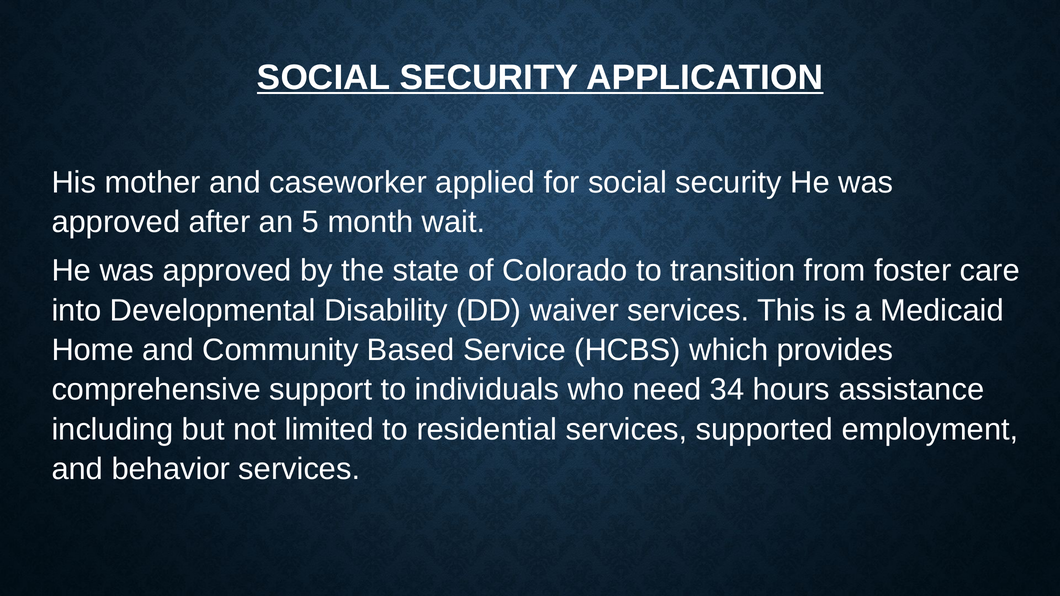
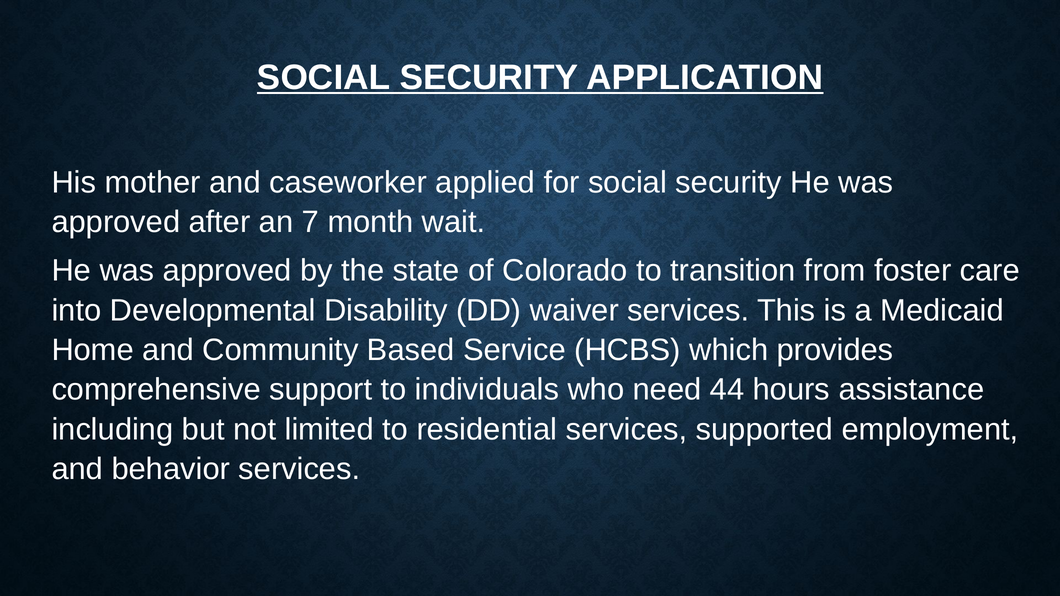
5: 5 -> 7 (310, 222)
34: 34 -> 44 (727, 390)
